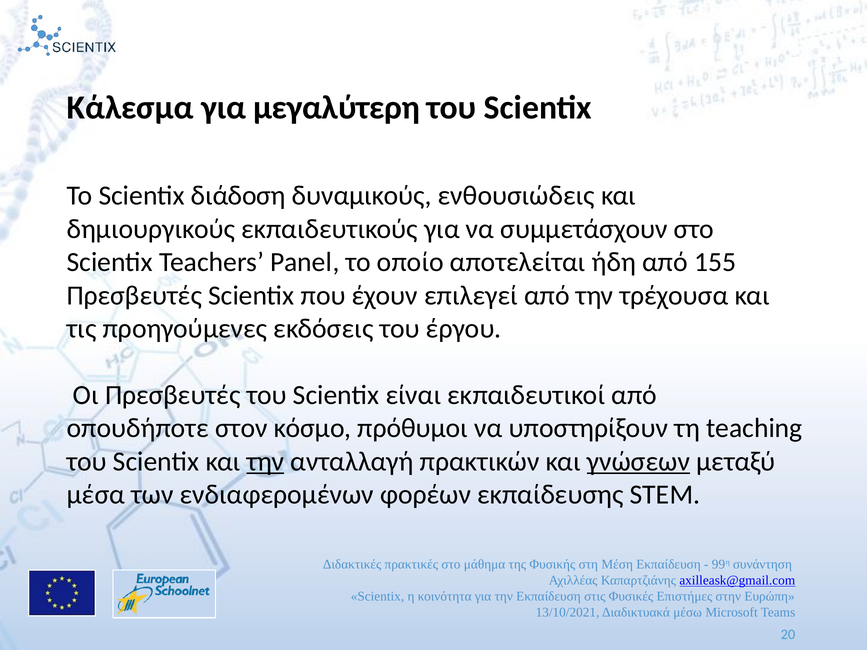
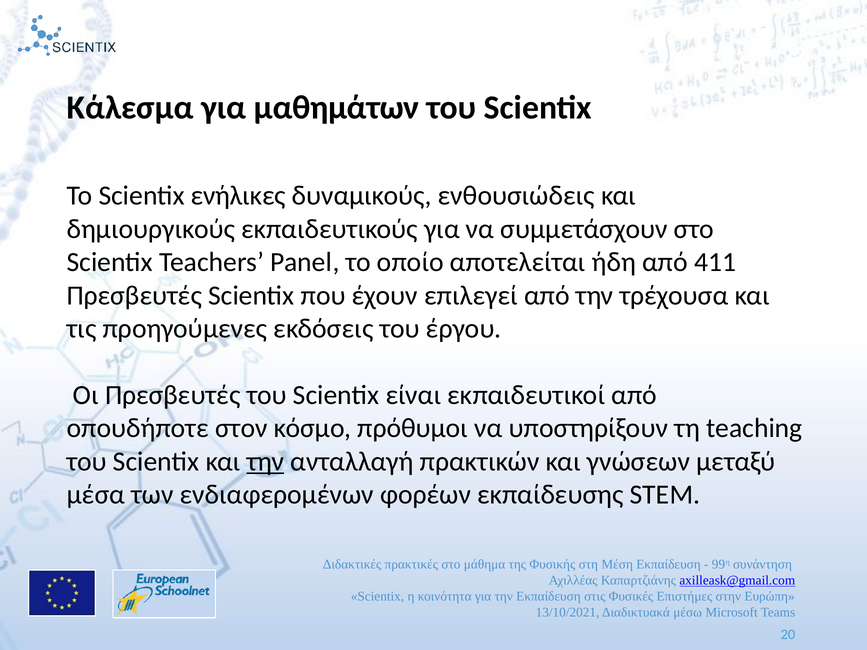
μεγαλύτερη: μεγαλύτερη -> μαθημάτων (337, 107)
διάδοση: διάδοση -> ενήλικες (238, 196)
155: 155 -> 411 (715, 262)
γνώσεων underline: present -> none (638, 462)
